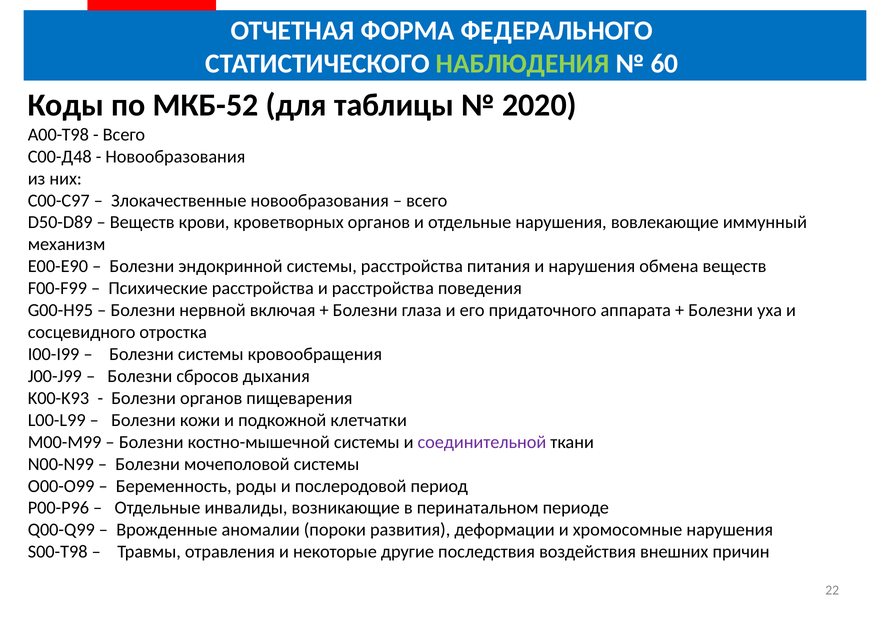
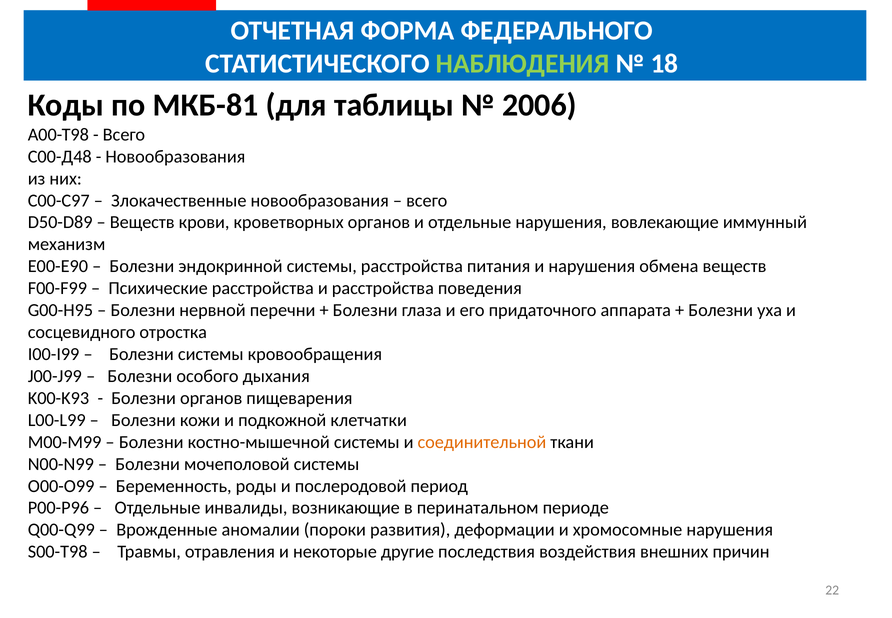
60: 60 -> 18 (664, 64)
МКБ-52: МКБ-52 -> МКБ-81 (206, 105)
2020: 2020 -> 2006 (539, 105)
включая: включая -> перечни (283, 310)
сбросов: сбросов -> особого (208, 376)
соединительной colour: purple -> orange (482, 442)
